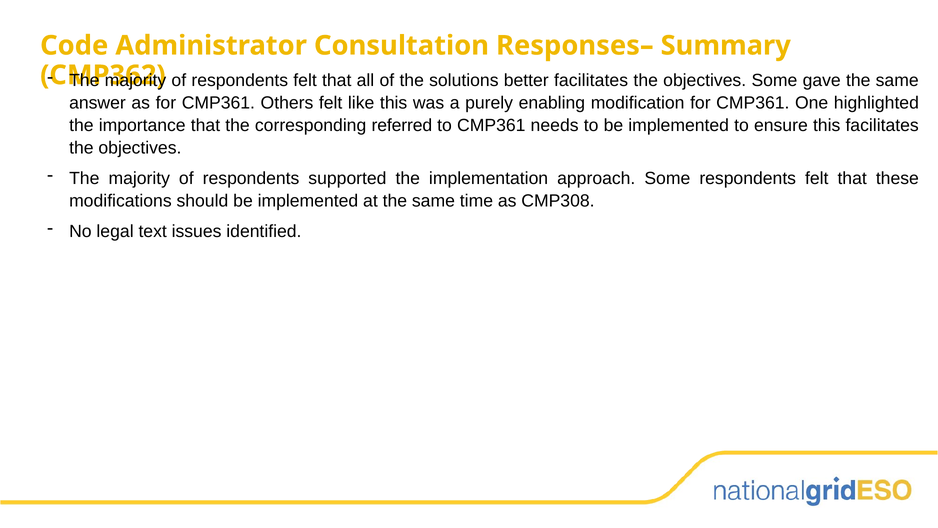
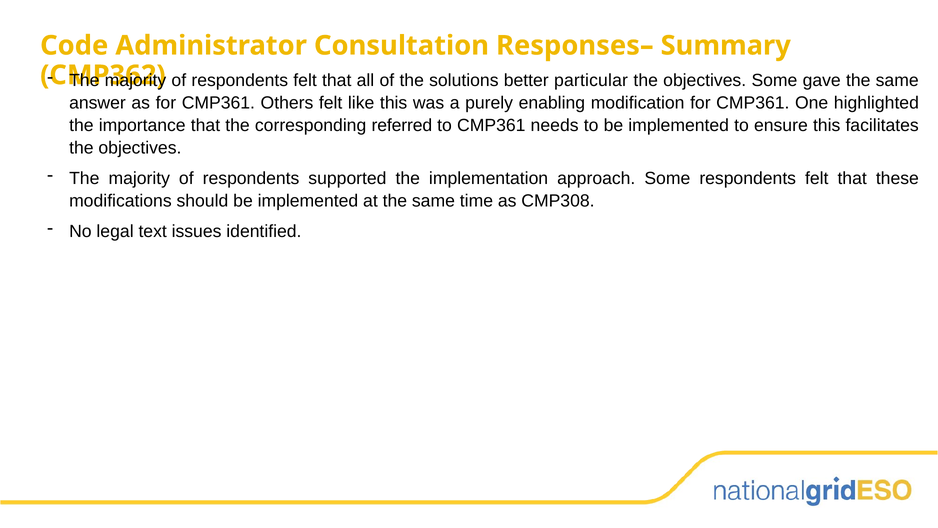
better facilitates: facilitates -> particular (591, 80)
